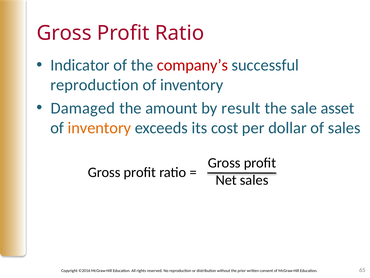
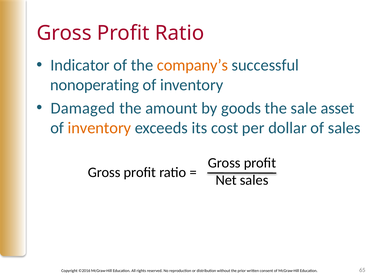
company’s colour: red -> orange (192, 65)
reproduction: reproduction -> nonoperating (95, 85)
result: result -> goods (241, 108)
